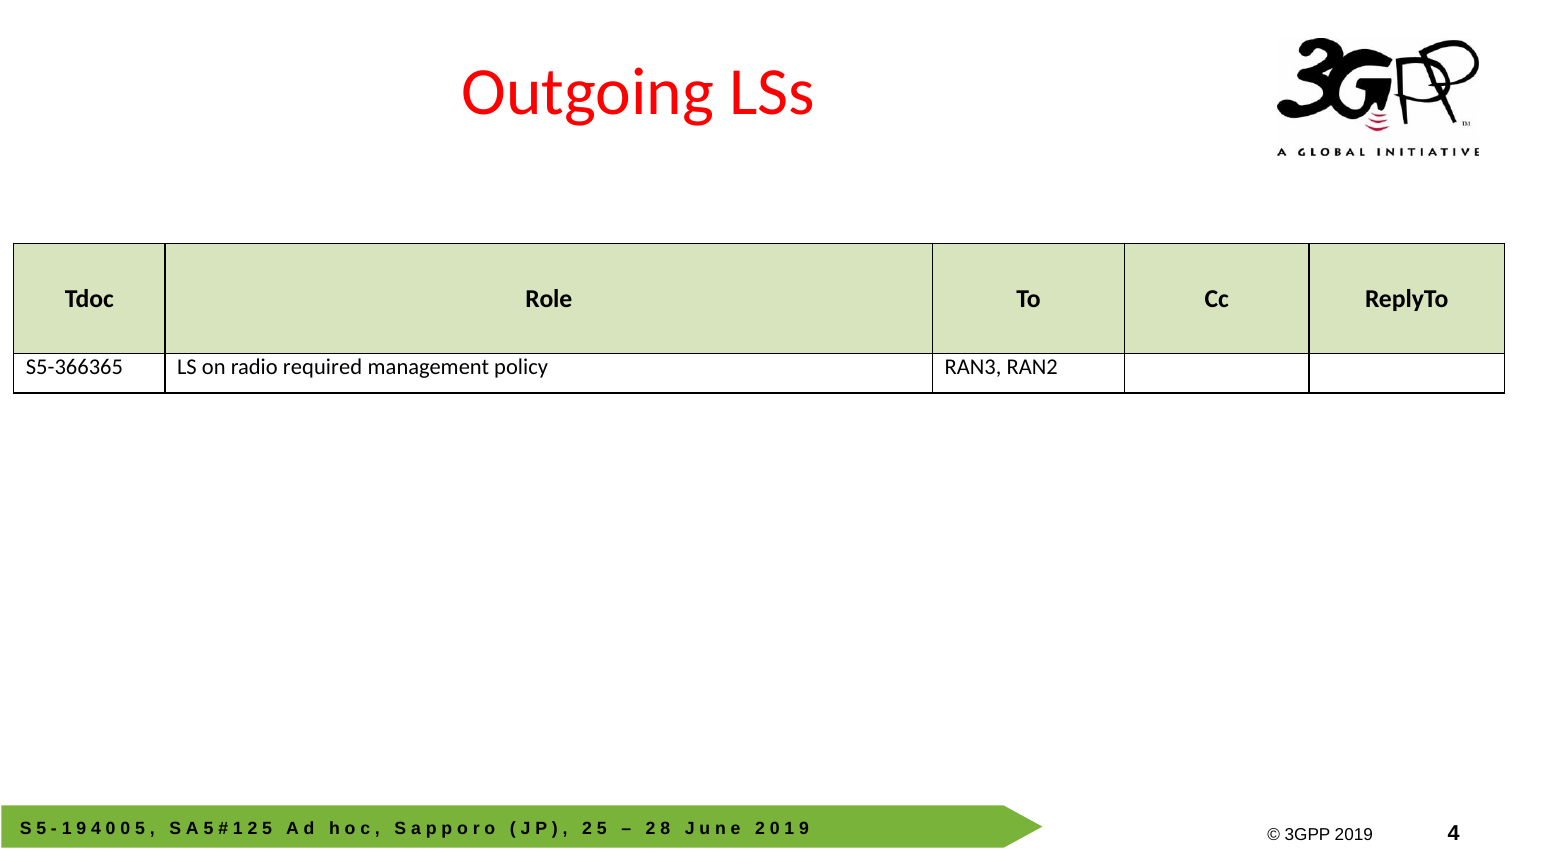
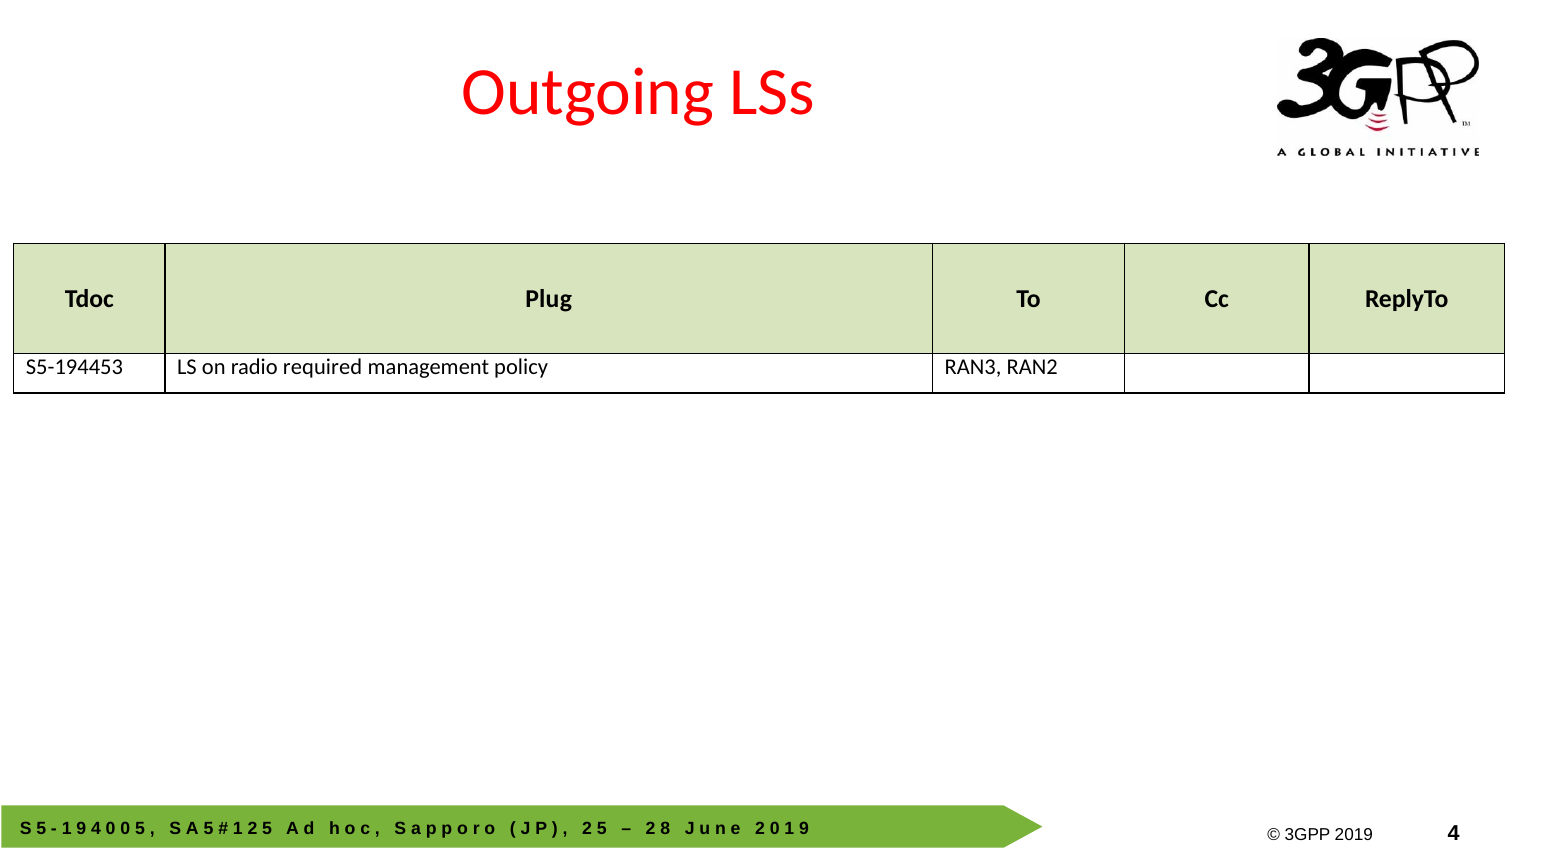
Role: Role -> Plug (549, 299)
S5-366365: S5-366365 -> S5-194453 (74, 367)
